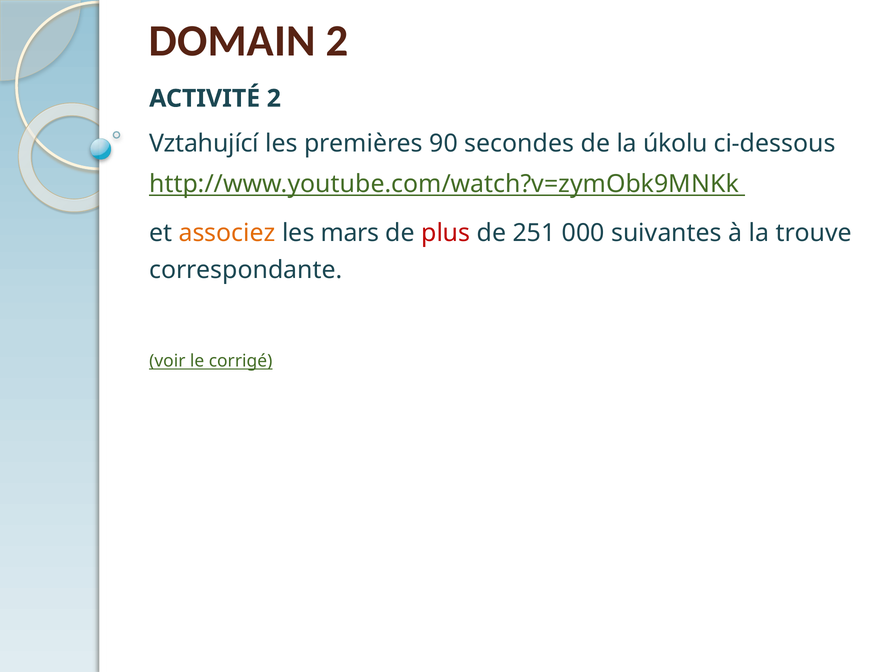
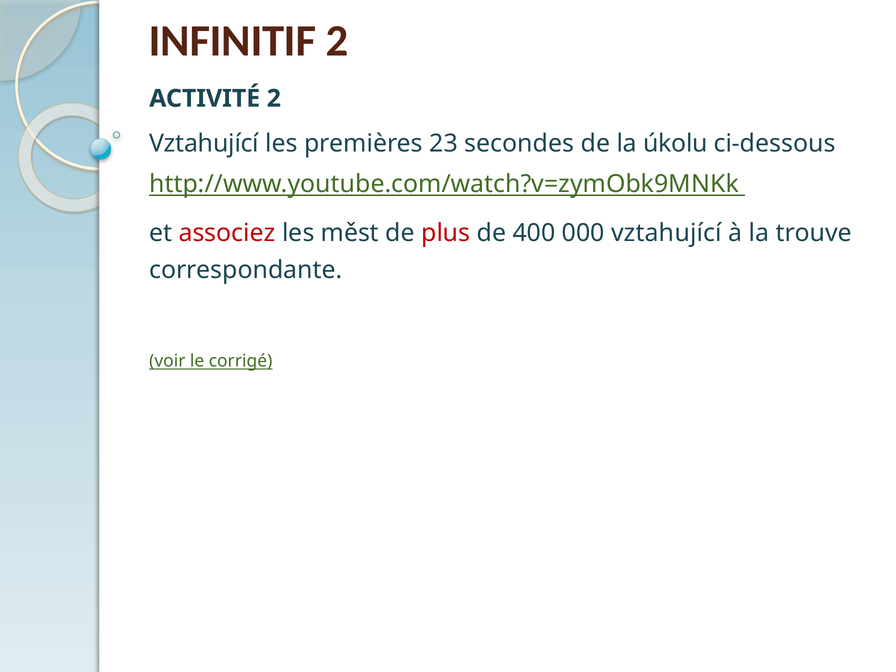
DOMAIN: DOMAIN -> INFINITIF (232, 41)
90: 90 -> 23 (444, 143)
associez colour: orange -> red (227, 233)
mars: mars -> měst (350, 233)
251: 251 -> 400 (534, 233)
000 suivantes: suivantes -> vztahující (666, 233)
